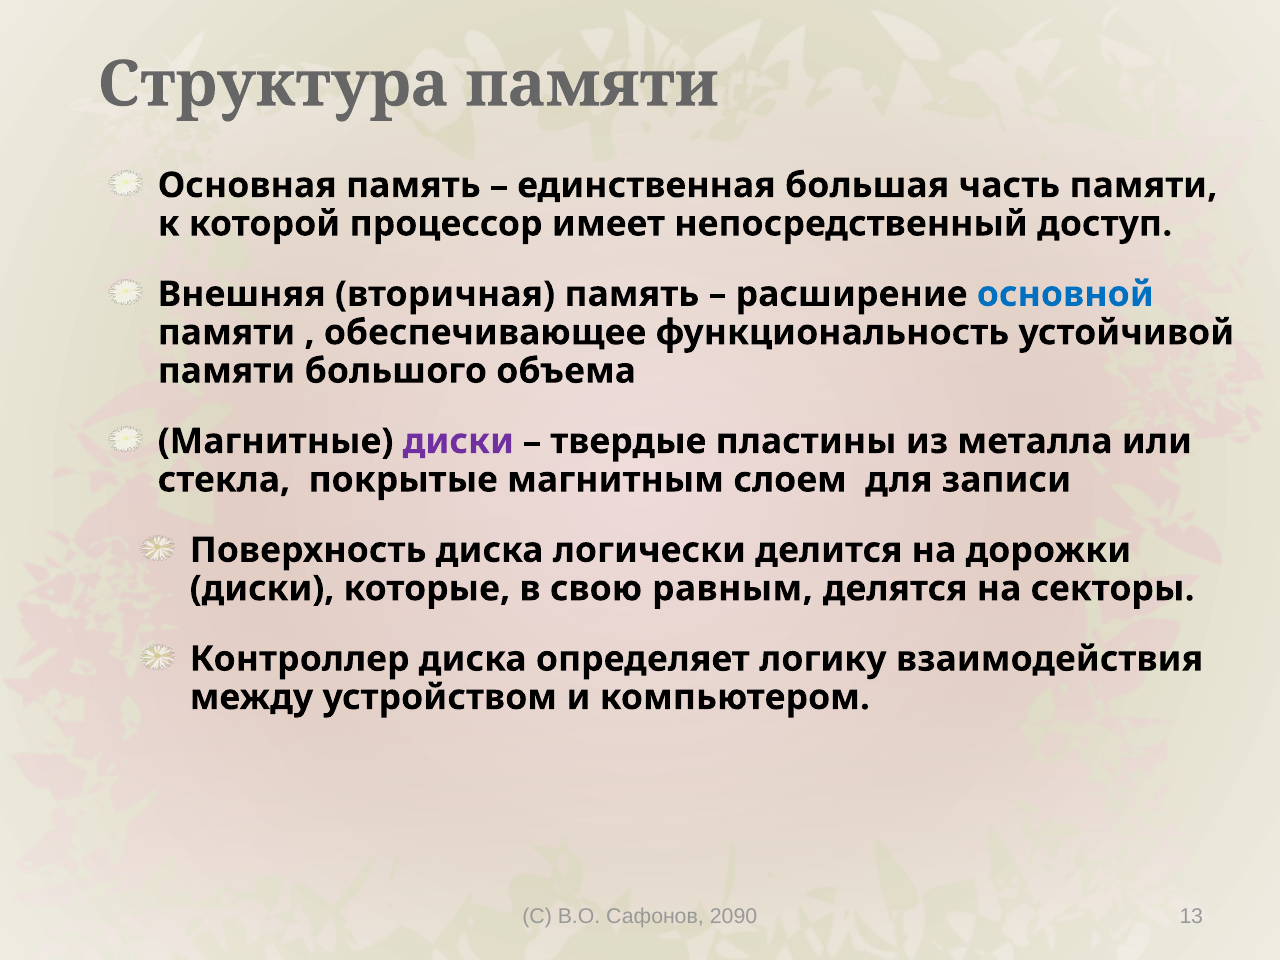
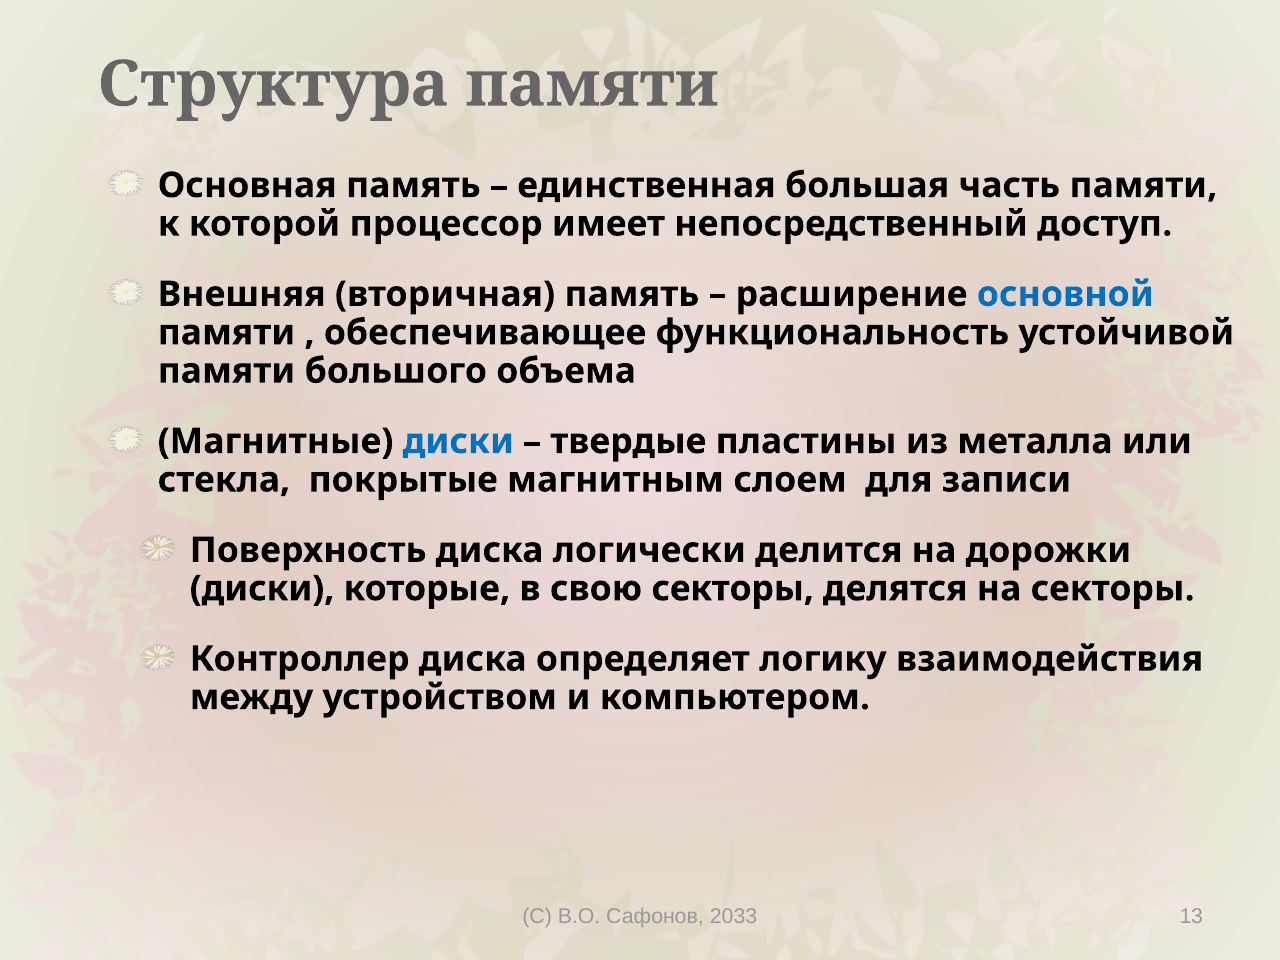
диски colour: purple -> blue (458, 441)
свою равным: равным -> секторы (733, 589)
2090: 2090 -> 2033 (734, 917)
